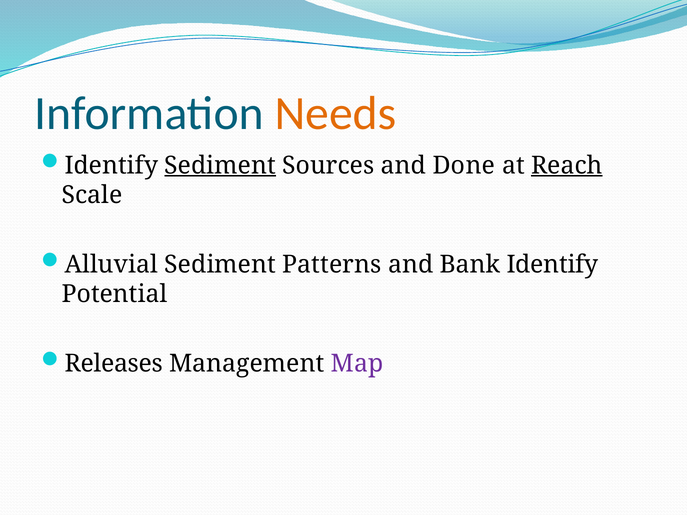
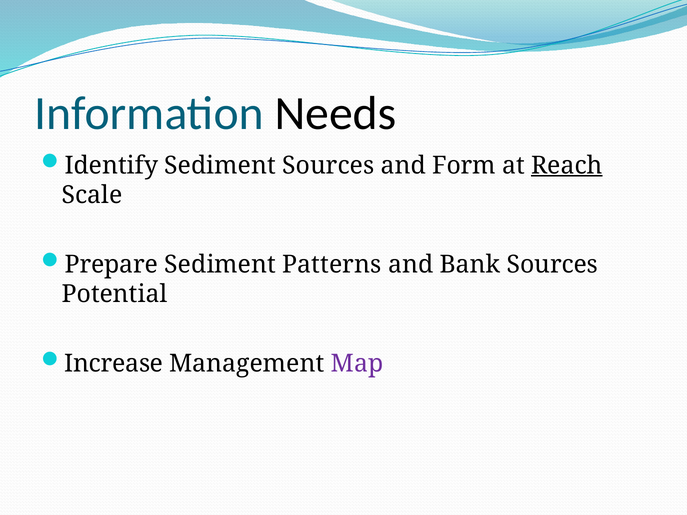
Needs colour: orange -> black (335, 113)
Sediment underline: present -> none (220, 165)
Done: Done -> Form (464, 165)
Alluvial: Alluvial -> Prepare (111, 265)
Bank Identify: Identify -> Sources (552, 265)
Releases: Releases -> Increase (114, 364)
